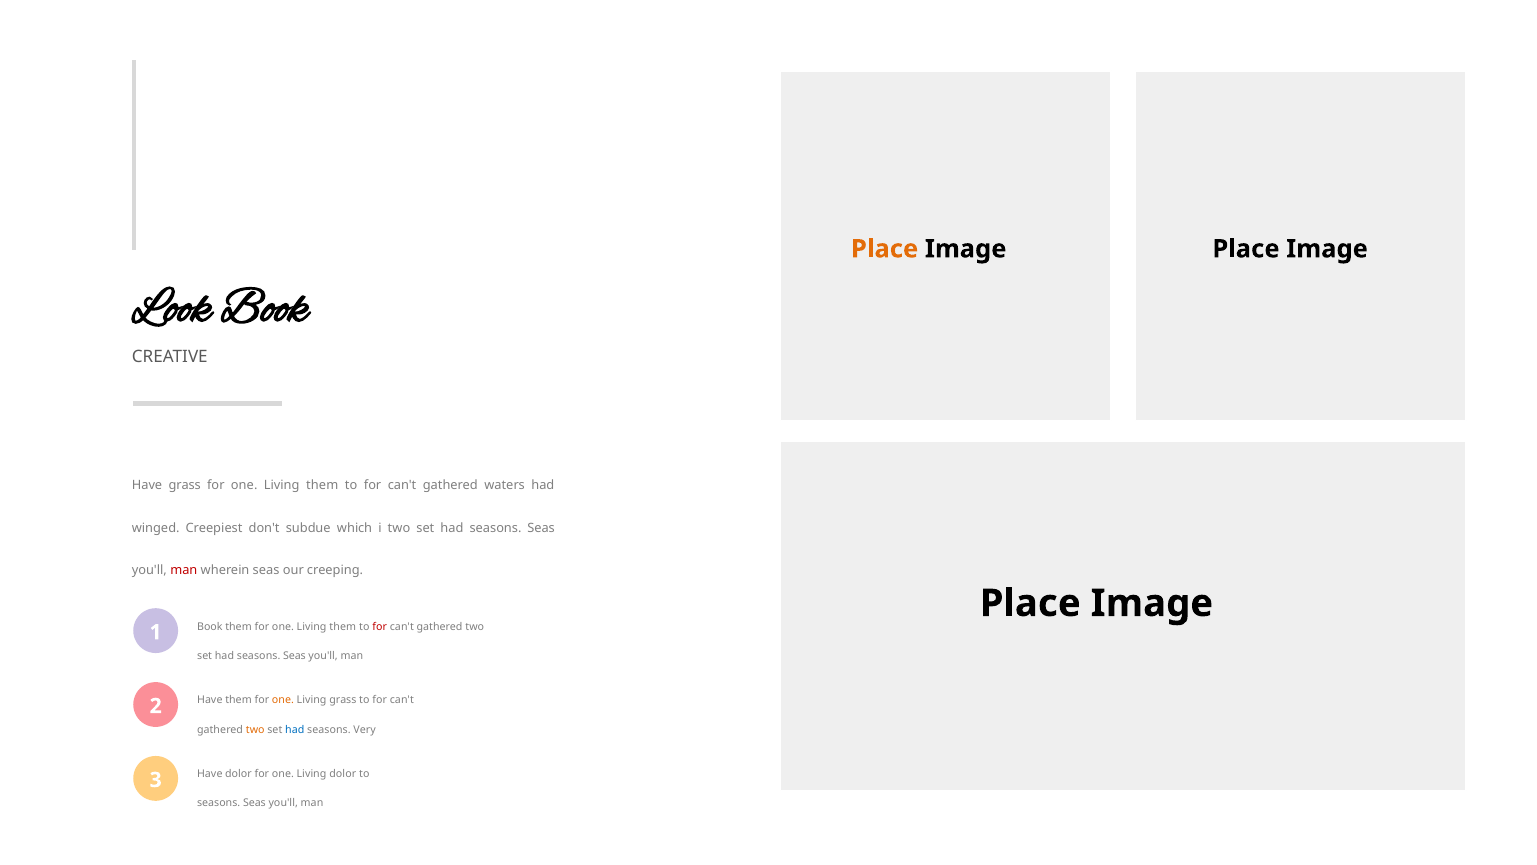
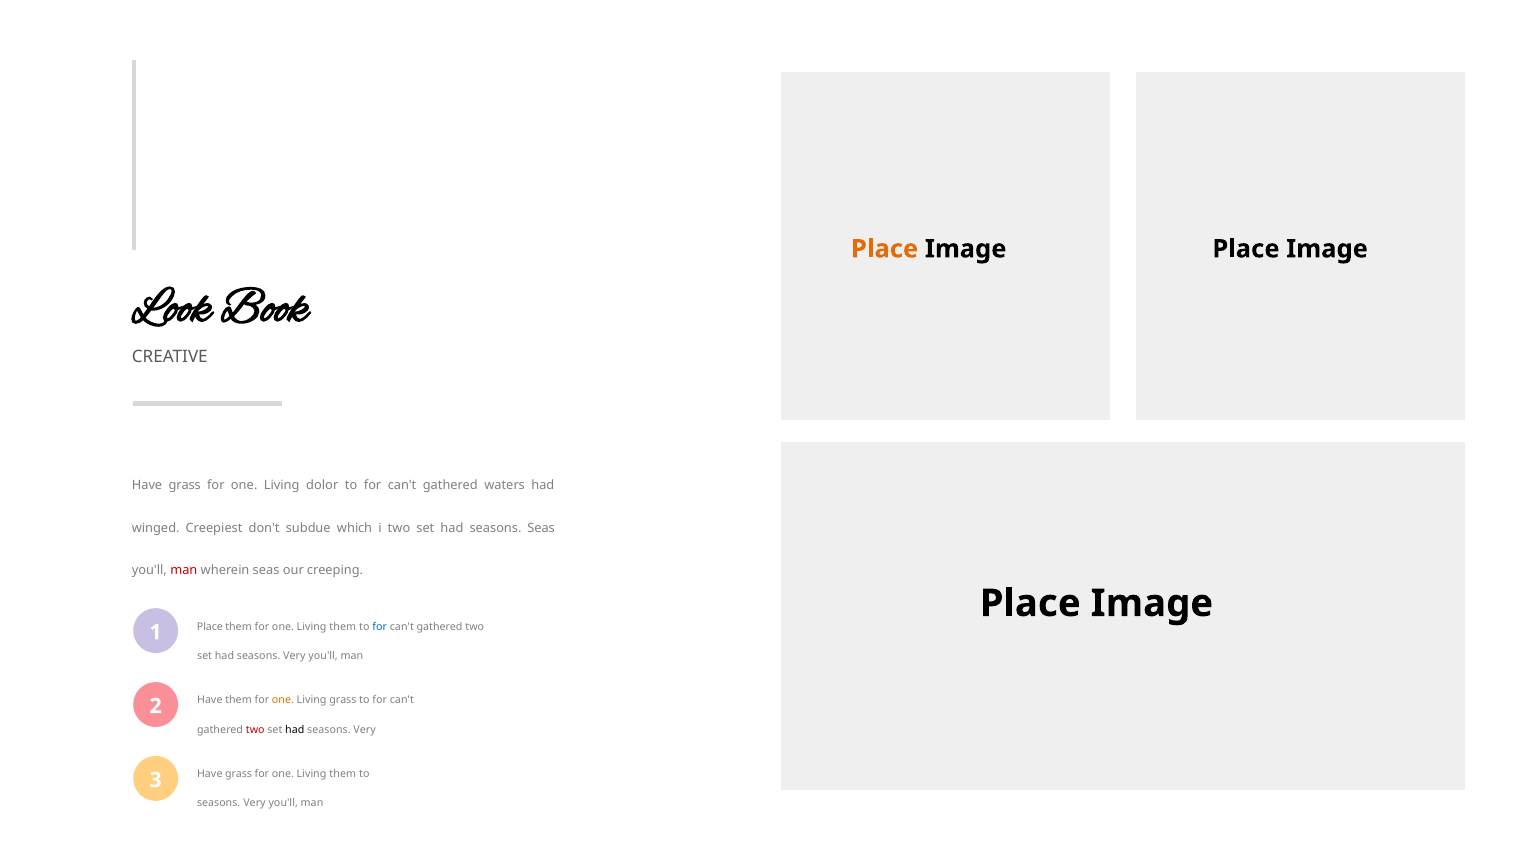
them: them -> dolor (322, 485)
1 Book: Book -> Place (210, 626)
for colour: red -> blue (380, 626)
Seas: Seas -> Very (294, 655)
two colour: orange -> red (255, 729)
had colour: blue -> black (295, 729)
3 Have dolor: dolor -> grass (239, 774)
dolor: dolor -> them (343, 774)
Seas: Seas -> Very (254, 803)
